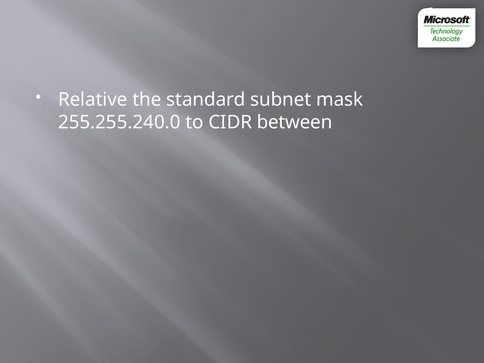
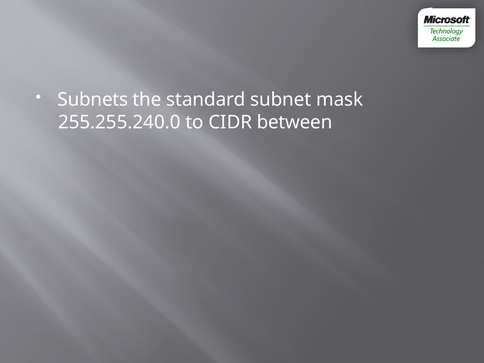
Relative: Relative -> Subnets (93, 100)
